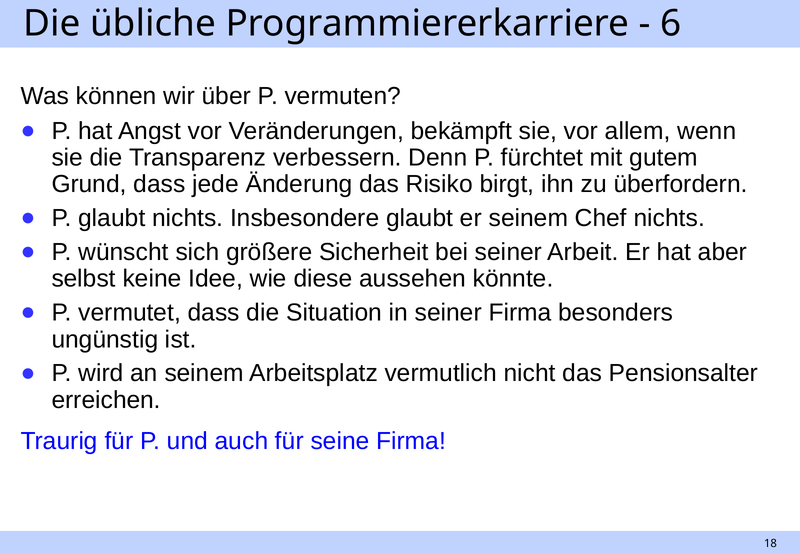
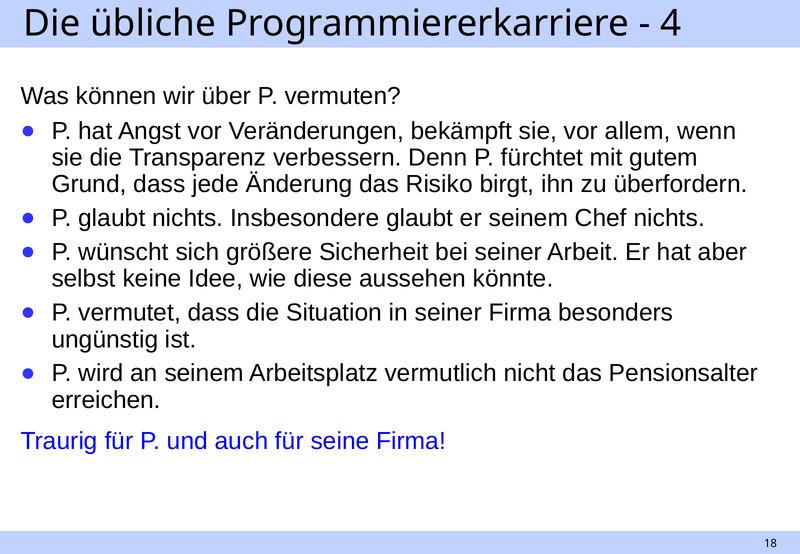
6: 6 -> 4 (671, 24)
